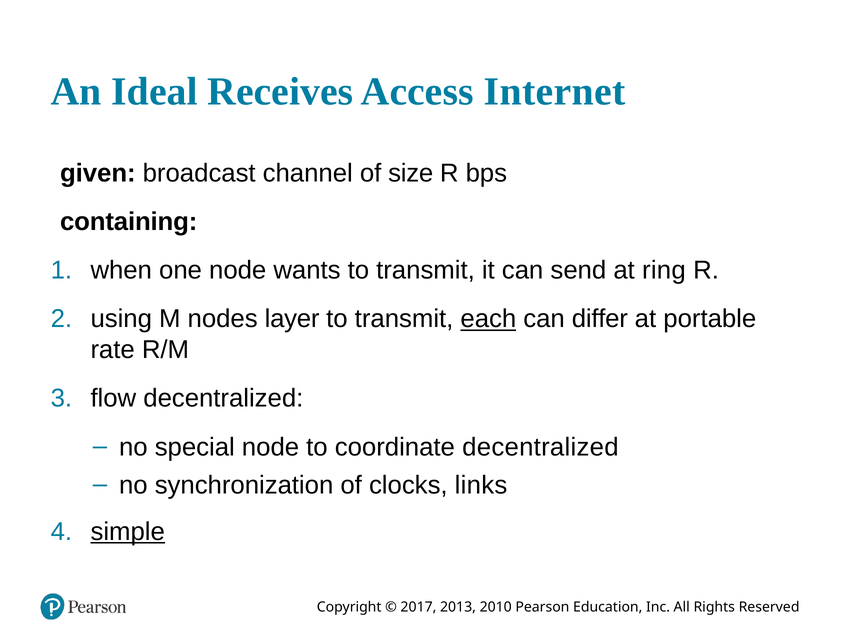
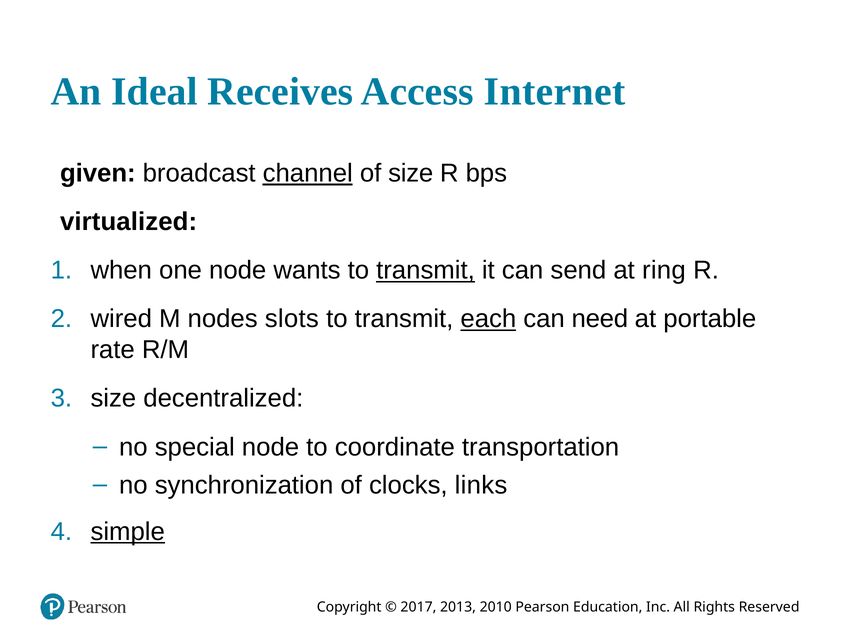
channel underline: none -> present (308, 173)
containing: containing -> virtualized (129, 222)
transmit underline: none -> present (425, 270)
using: using -> wired (121, 319)
layer: layer -> slots (292, 319)
differ: differ -> need (600, 319)
flow: flow -> size (113, 398)
coordinate decentralized: decentralized -> transportation (541, 447)
